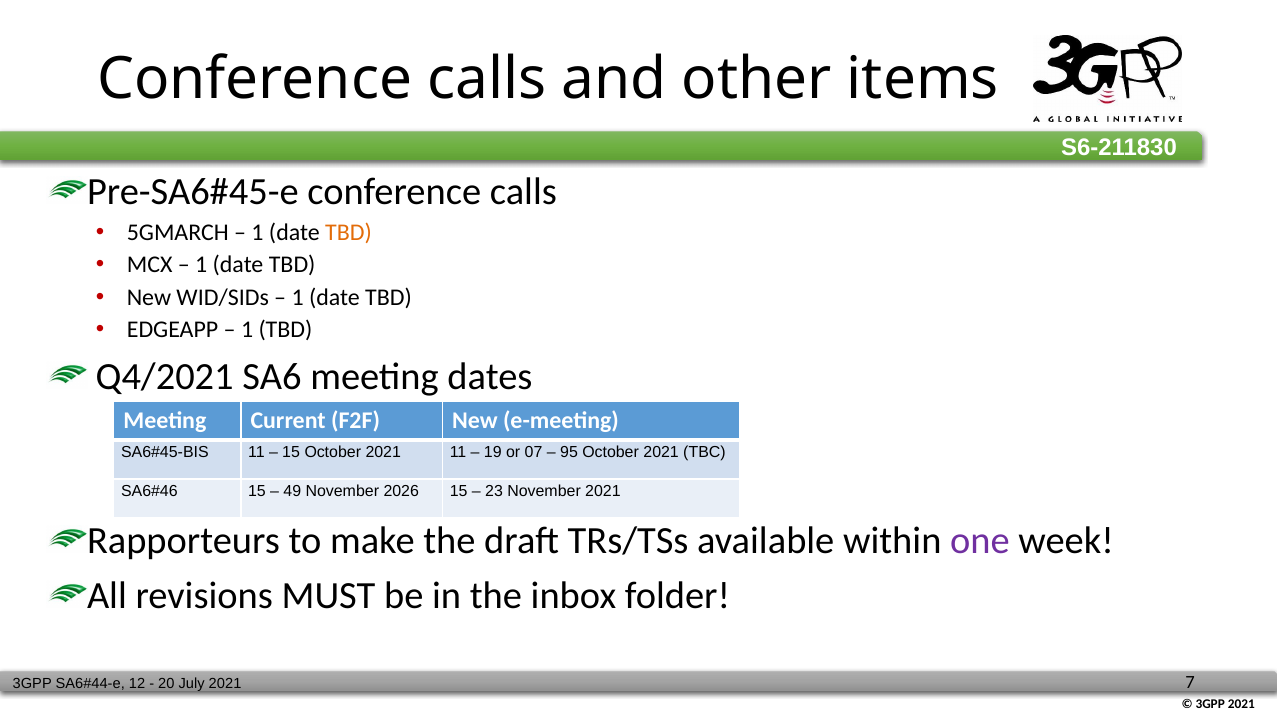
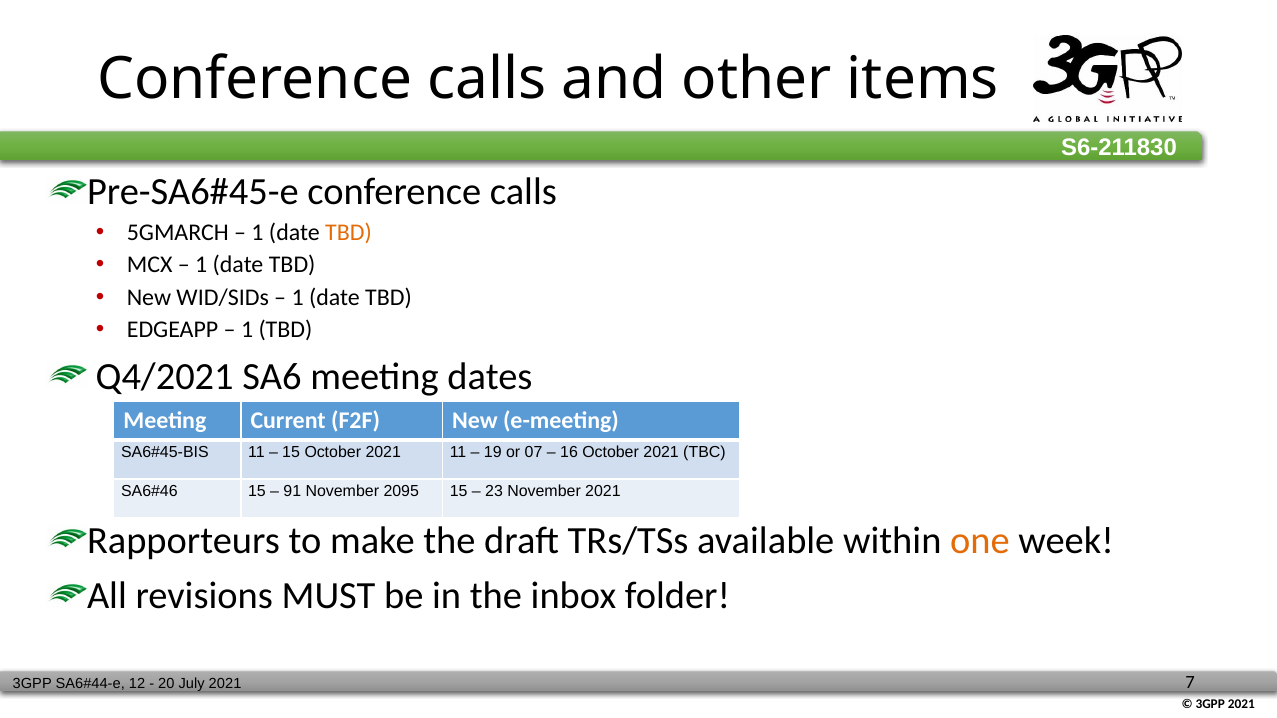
95: 95 -> 16 (569, 452)
49: 49 -> 91 (292, 491)
2026: 2026 -> 2095 (401, 491)
one colour: purple -> orange (980, 541)
